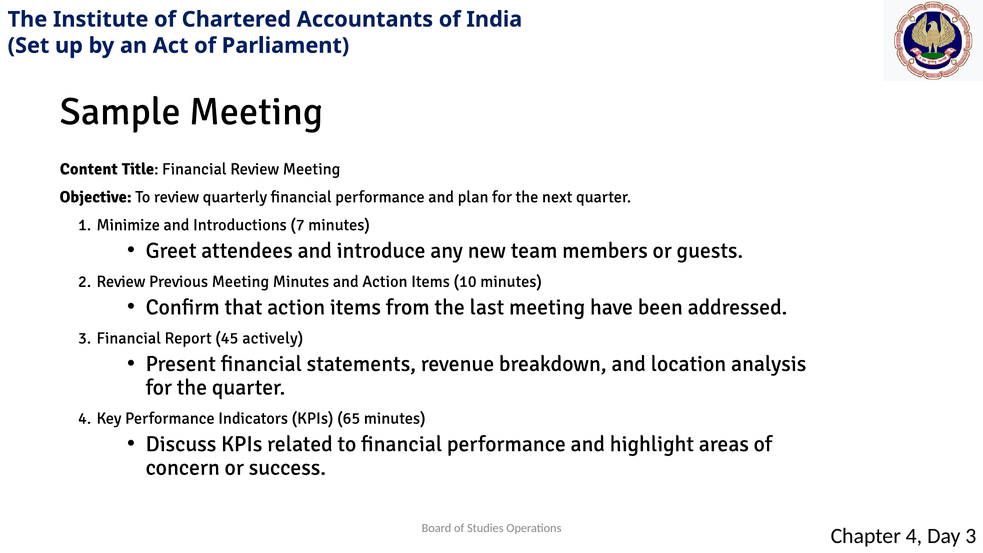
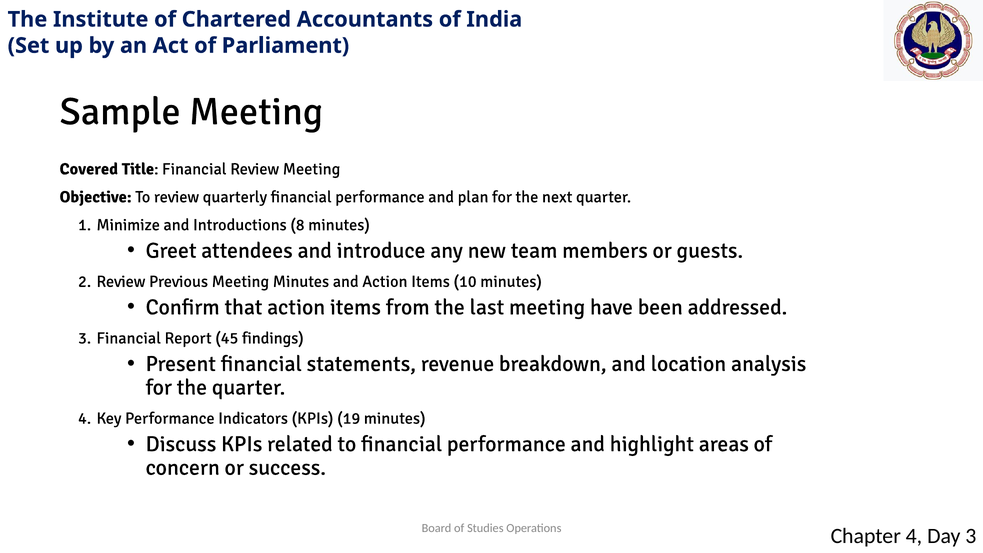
Content: Content -> Covered (89, 169)
7: 7 -> 8 (297, 225)
actively: actively -> findings (273, 338)
65: 65 -> 19 (349, 418)
